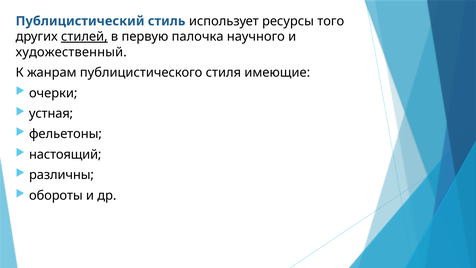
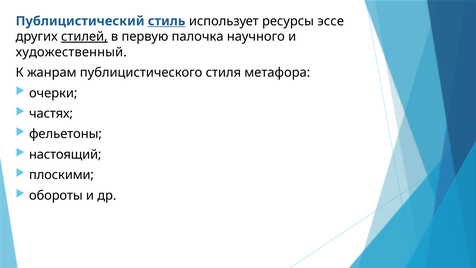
стиль underline: none -> present (167, 21)
того: того -> эссе (331, 21)
имеющие: имеющие -> метафора (277, 73)
устная: устная -> частях (51, 113)
различны: различны -> плоскими (61, 175)
